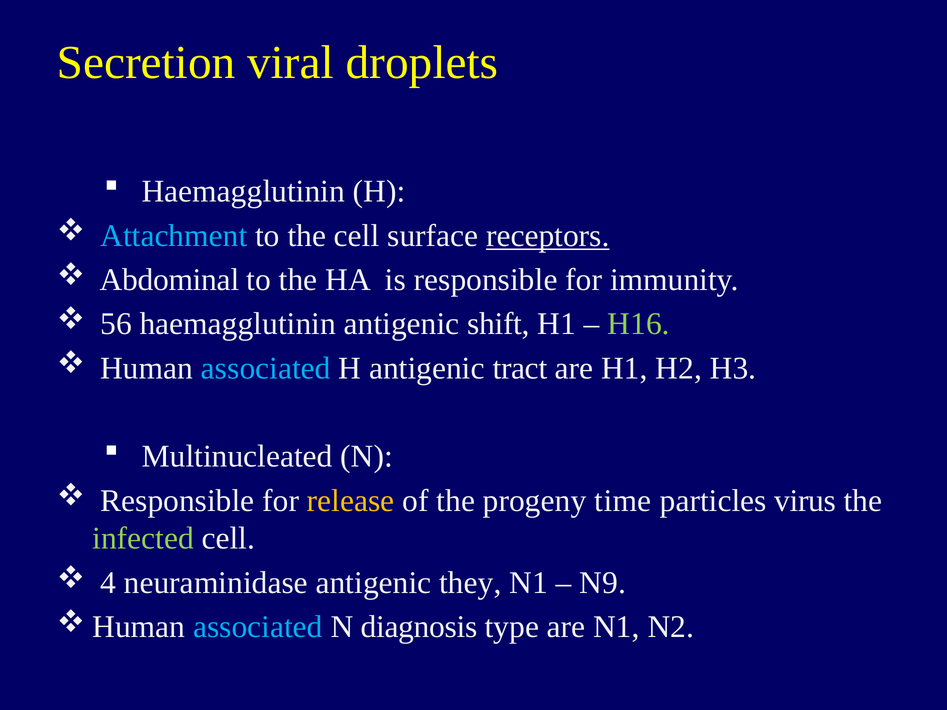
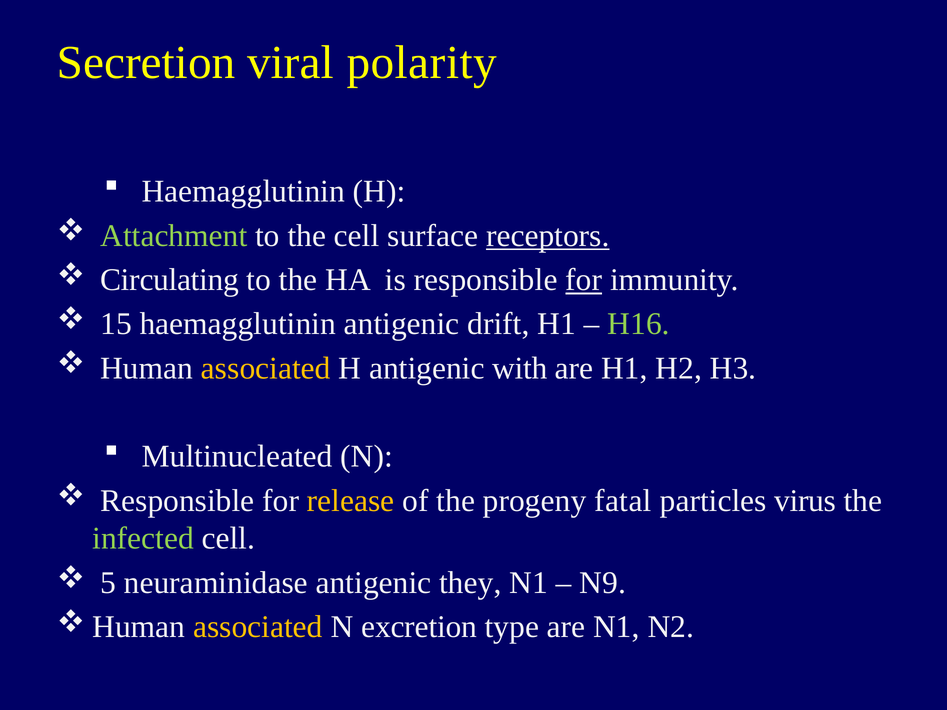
droplets: droplets -> polarity (422, 63)
Attachment colour: light blue -> light green (174, 236)
Abdominal: Abdominal -> Circulating (170, 280)
for underline: none -> present (584, 280)
56: 56 -> 15 (116, 324)
shift: shift -> drift (498, 324)
associated colour: light blue -> yellow (266, 368)
tract: tract -> with (520, 368)
time: time -> fatal (623, 501)
4: 4 -> 5 (108, 583)
associated colour: light blue -> yellow (258, 627)
diagnosis: diagnosis -> excretion (419, 627)
